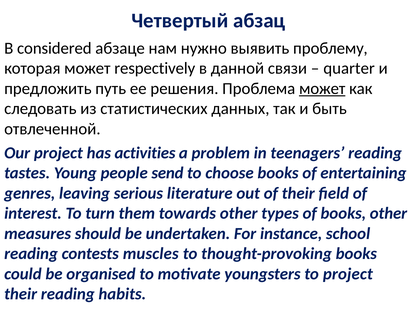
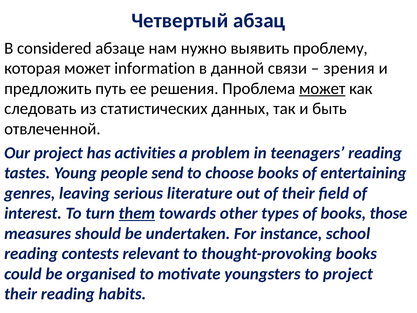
respectively: respectively -> information (155, 68)
quarter: quarter -> зрения (349, 68)
them underline: none -> present (137, 213)
books other: other -> those (389, 213)
muscles: muscles -> relevant (151, 254)
